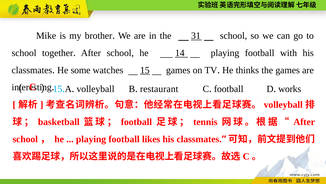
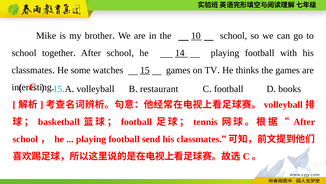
31: 31 -> 10 (196, 36)
works: works -> books (290, 89)
likes: likes -> send (151, 139)
